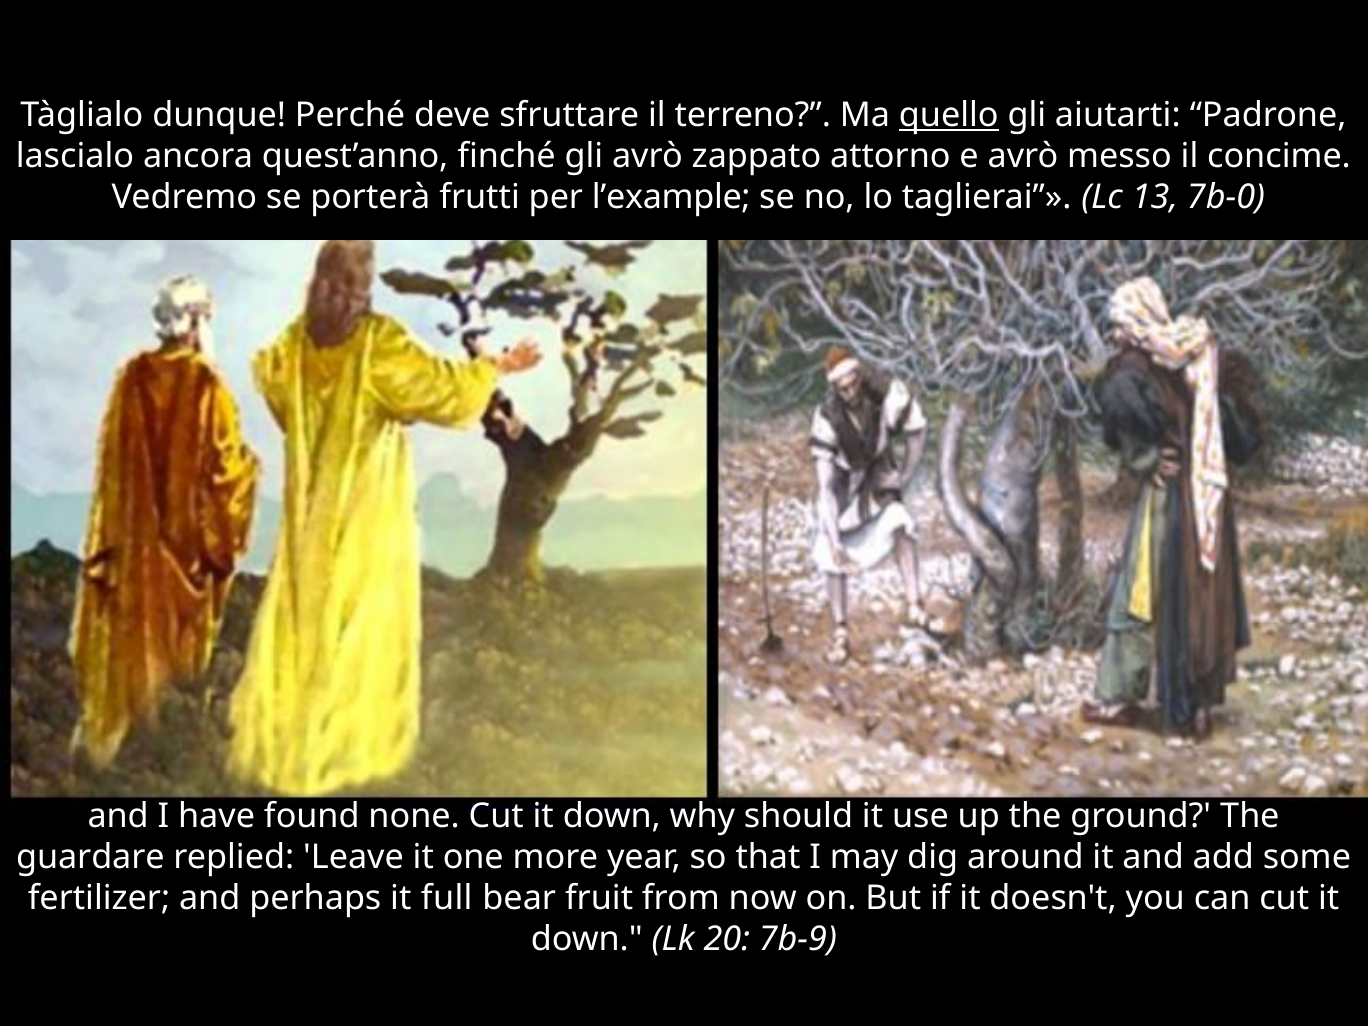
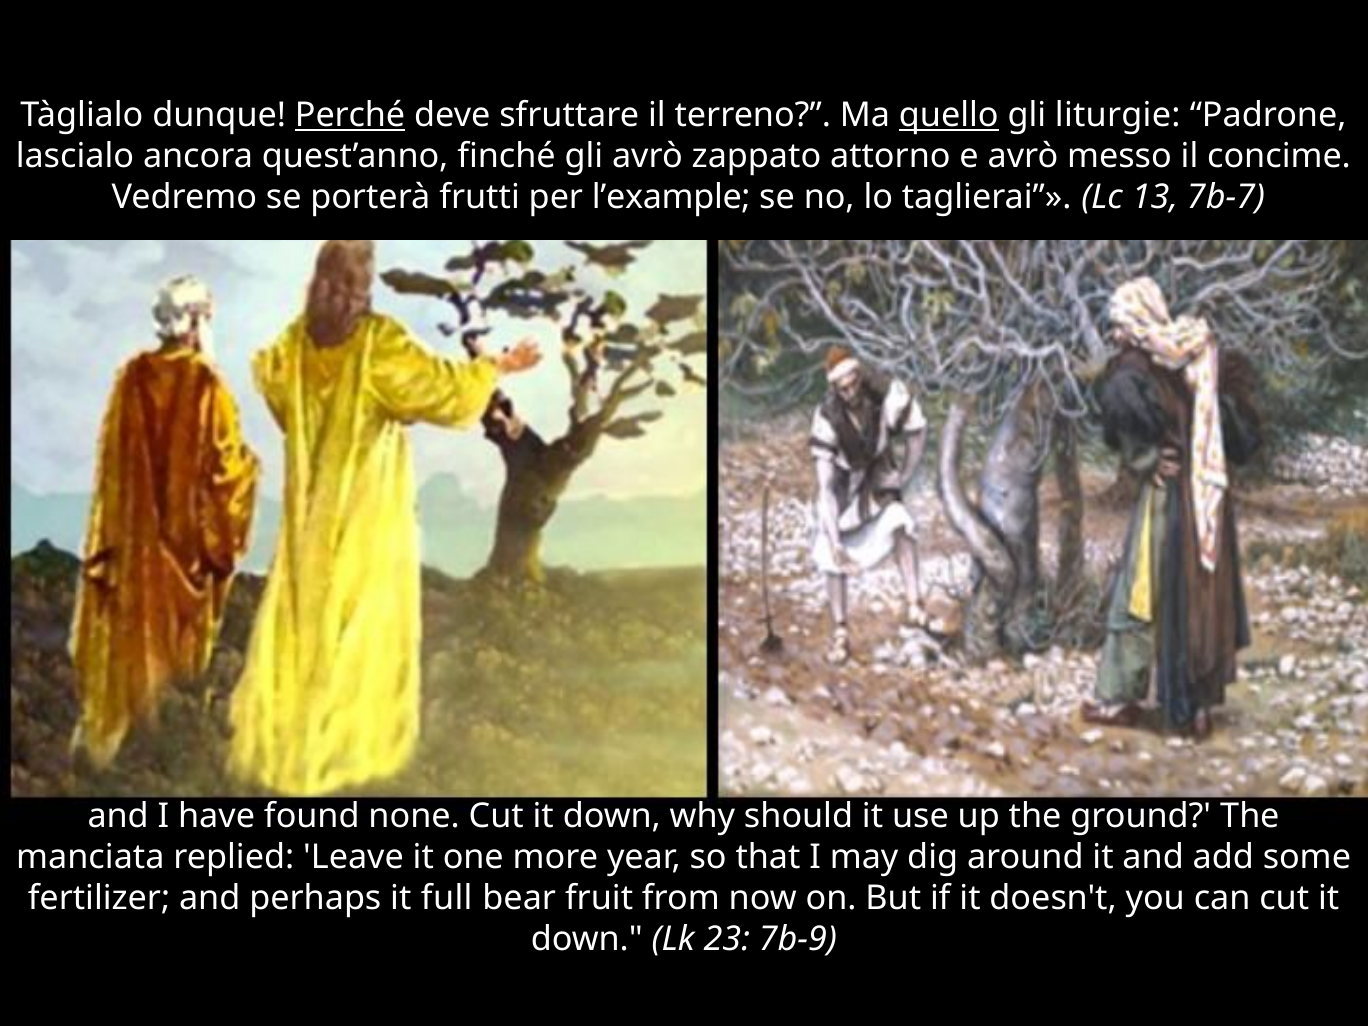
Perché underline: none -> present (350, 115)
aiutarti: aiutarti -> liturgie (1118, 115)
7b-0: 7b-0 -> 7b-7 (1226, 197)
guardare: guardare -> manciata (90, 857)
20: 20 -> 23 (727, 939)
